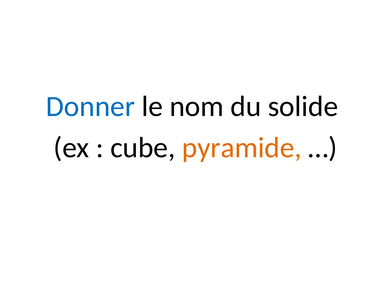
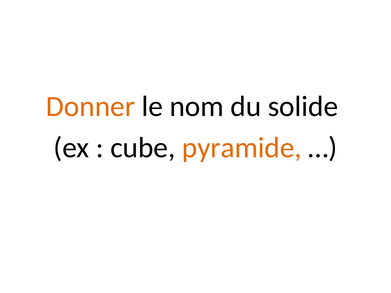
Donner colour: blue -> orange (90, 107)
